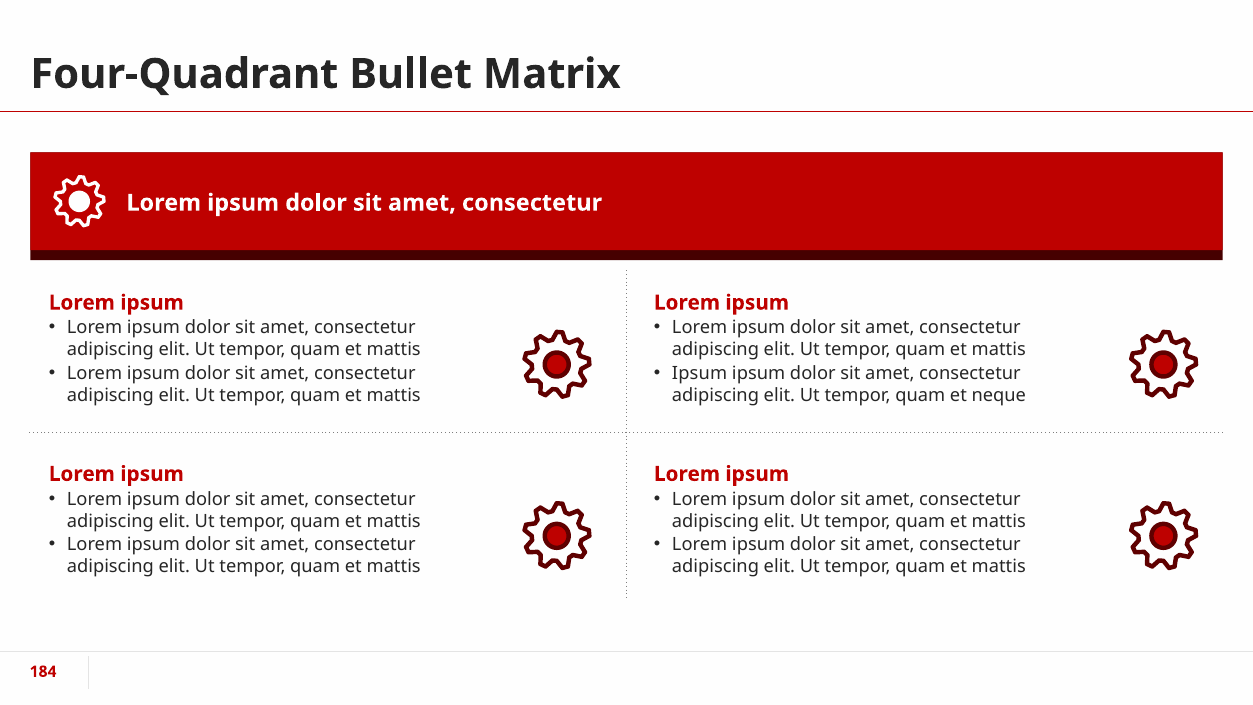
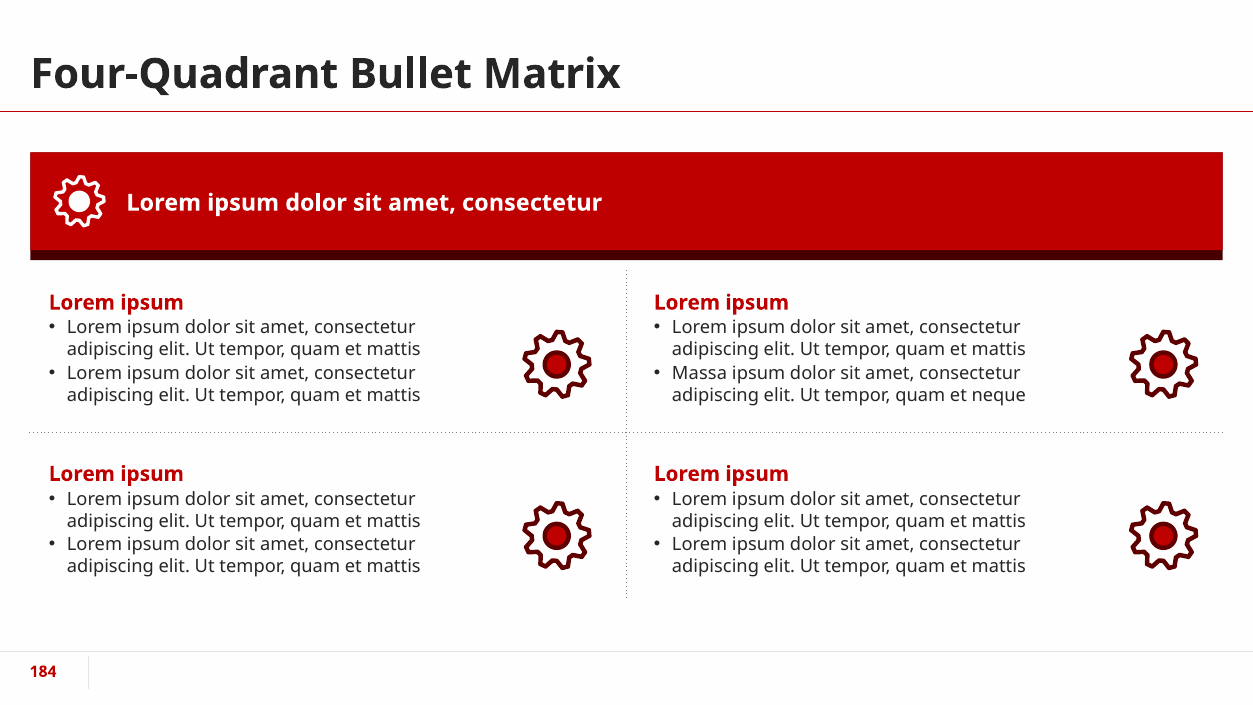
Ipsum: Ipsum -> Massa (700, 373)
